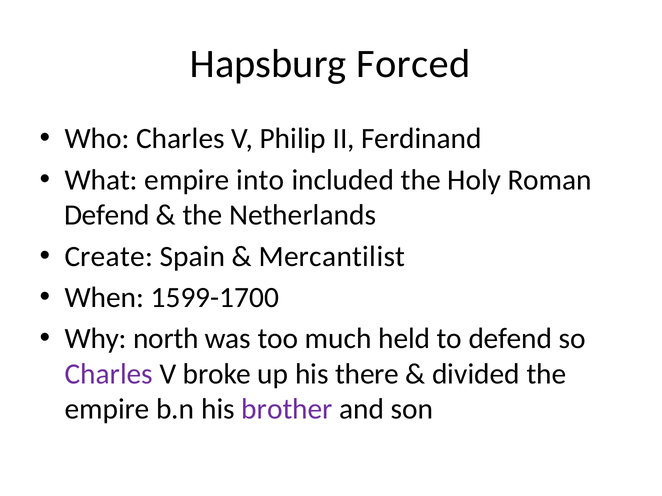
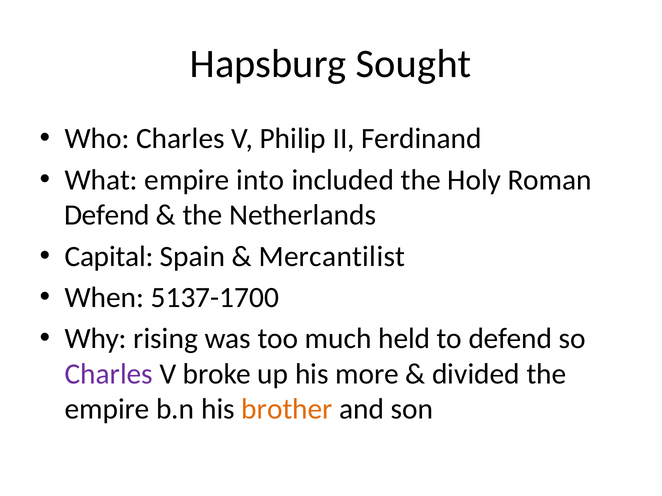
Forced: Forced -> Sought (414, 64)
Create: Create -> Capital (109, 257)
1599-1700: 1599-1700 -> 5137-1700 (215, 298)
north: north -> rising (166, 339)
there: there -> more (367, 374)
brother colour: purple -> orange (287, 410)
